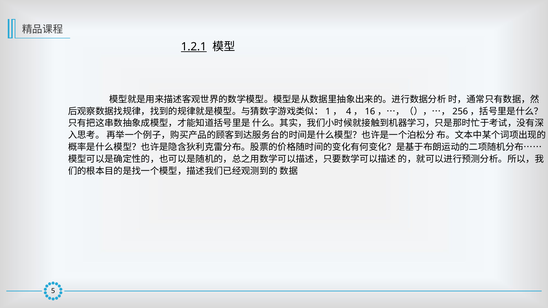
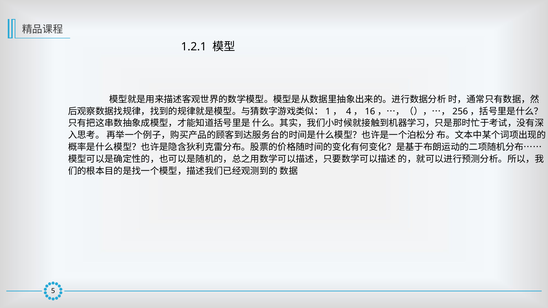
1.2.1 underline: present -> none (194, 47)
